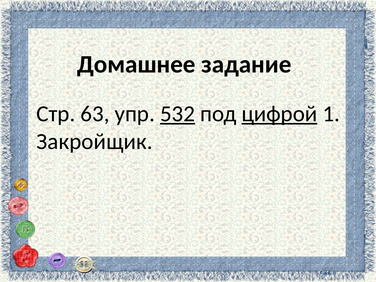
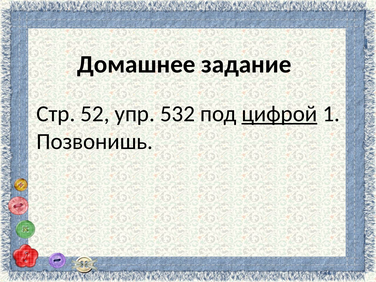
63: 63 -> 52 (95, 114)
532 underline: present -> none (177, 114)
Закройщик: Закройщик -> Позвонишь (95, 141)
